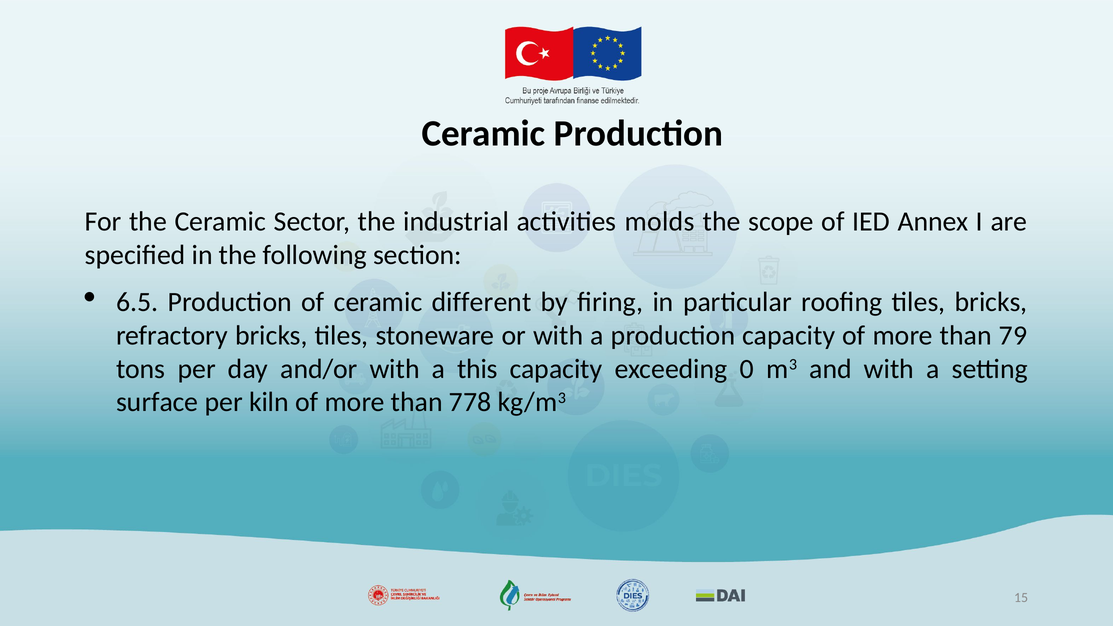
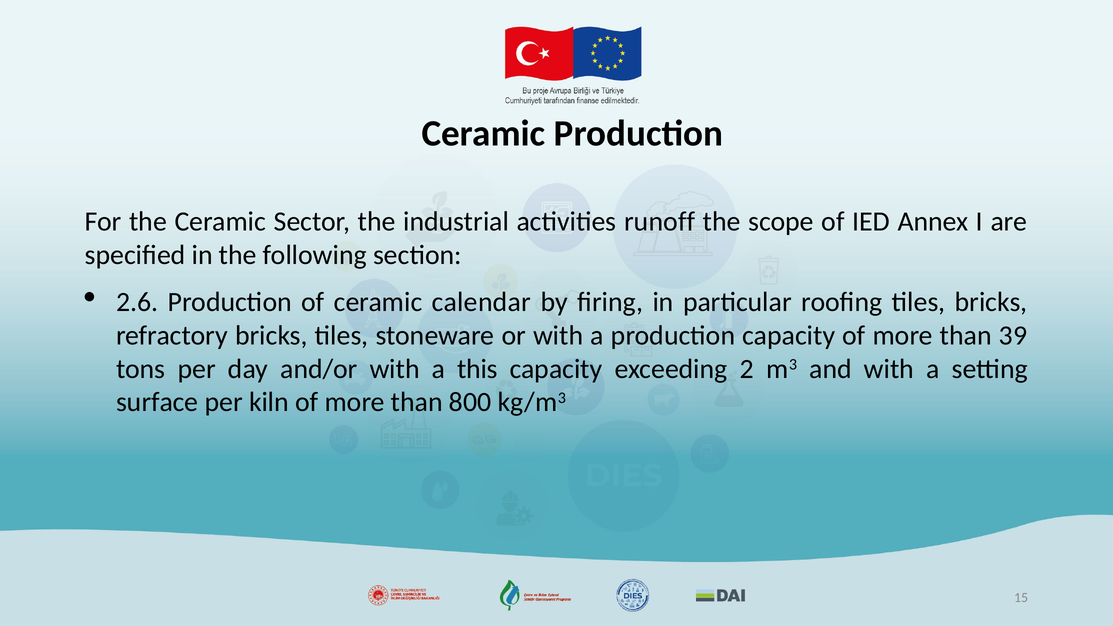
molds: molds -> runoff (660, 221)
6.5: 6.5 -> 2.6 (137, 302)
different: different -> calendar (481, 302)
79: 79 -> 39 (1013, 336)
0: 0 -> 2 (747, 369)
778: 778 -> 800 (470, 402)
